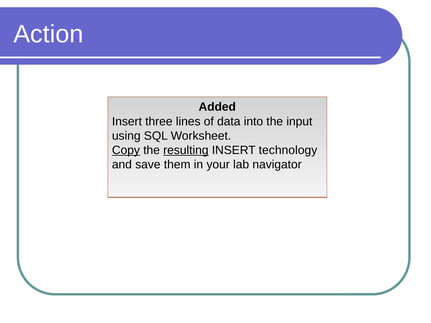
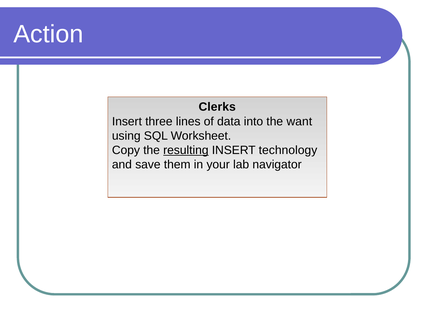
Added: Added -> Clerks (217, 107)
input: input -> want (299, 121)
Copy underline: present -> none (126, 150)
